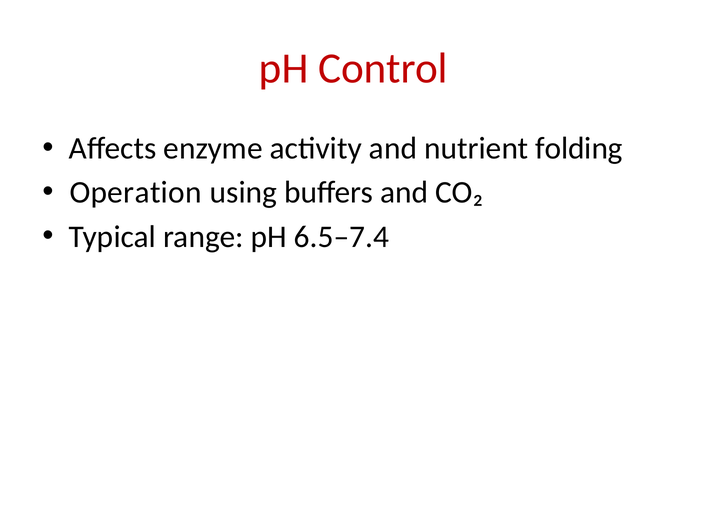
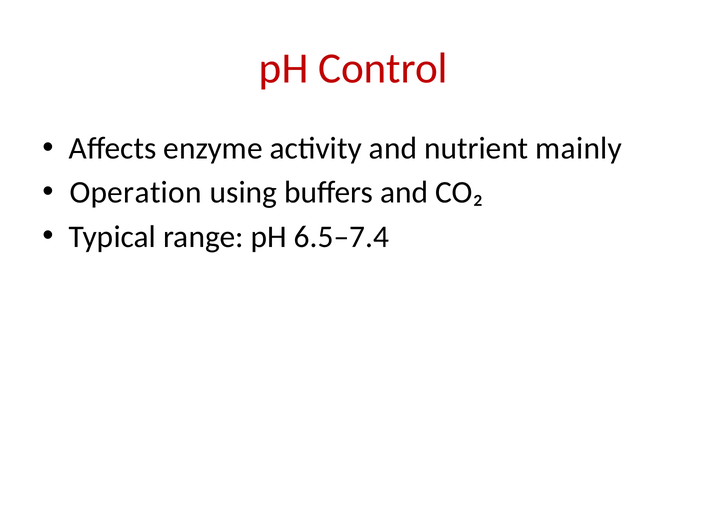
folding: folding -> mainly (579, 148)
